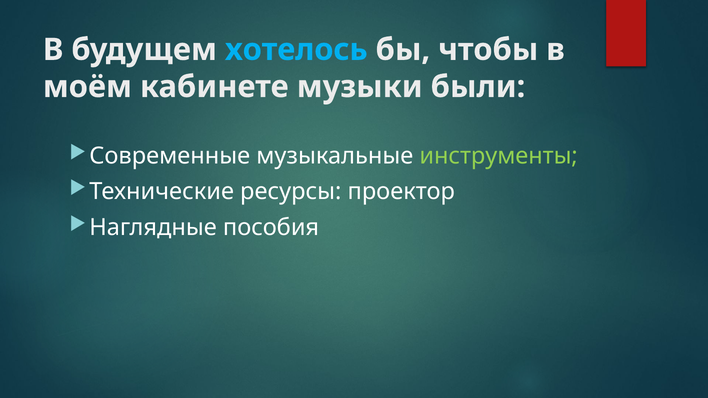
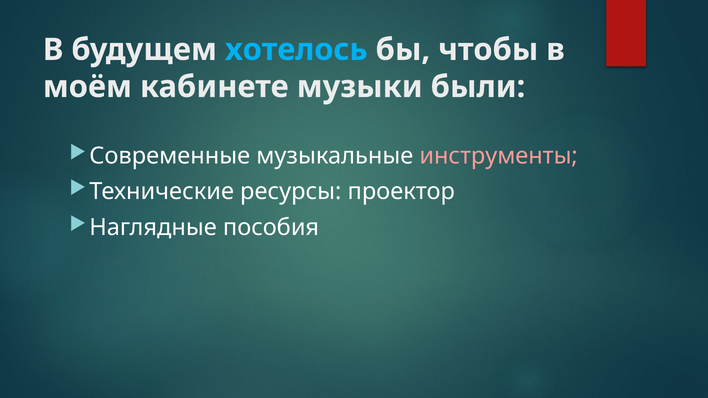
инструменты colour: light green -> pink (499, 156)
